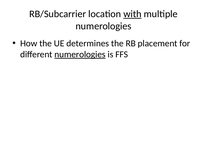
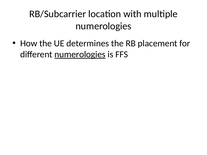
with underline: present -> none (132, 14)
